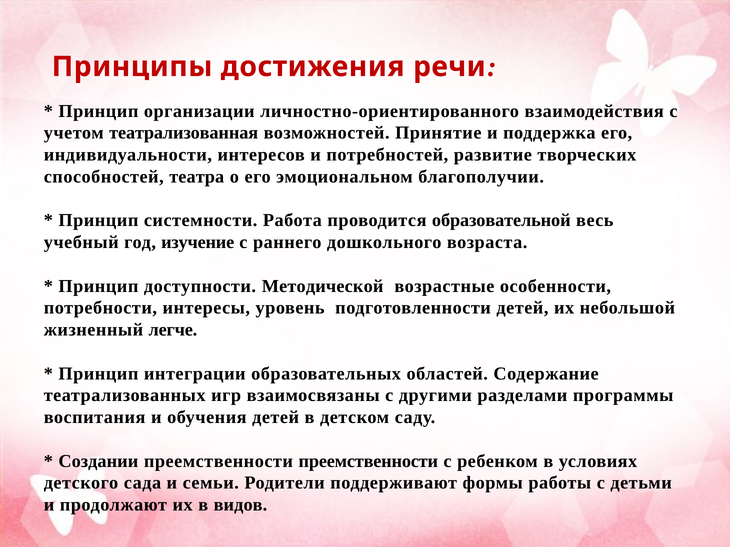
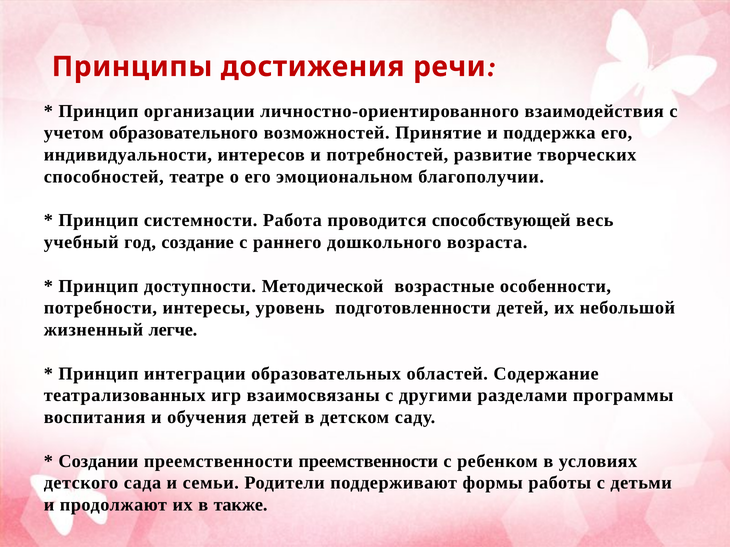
театрализованная: театрализованная -> образовательного (184, 133)
театра: театра -> театре (197, 177)
образовательной: образовательной -> способствующей (501, 221)
изучение: изучение -> создание (198, 243)
видов: видов -> также (241, 505)
